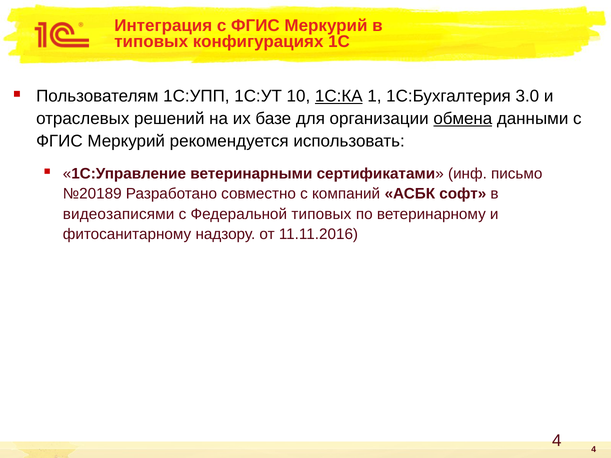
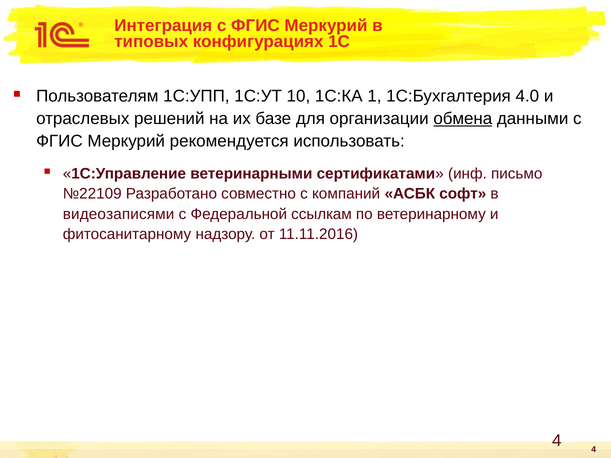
1С:КА underline: present -> none (339, 96)
3.0: 3.0 -> 4.0 (527, 96)
№20189: №20189 -> №22109 (92, 194)
Федеральной типовых: типовых -> ссылкам (322, 214)
